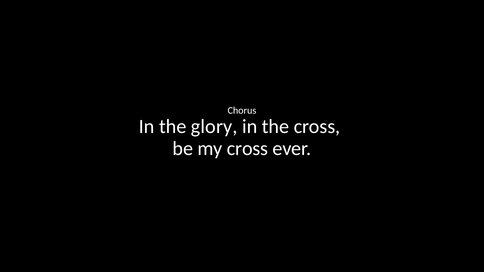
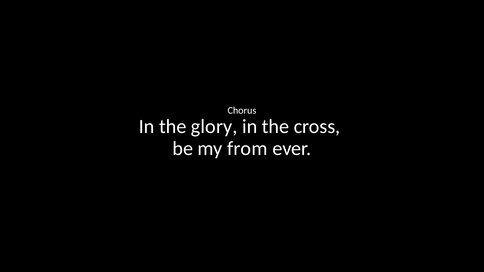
my cross: cross -> from (247, 149)
